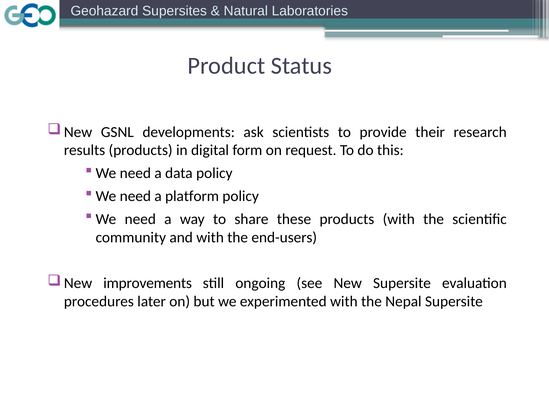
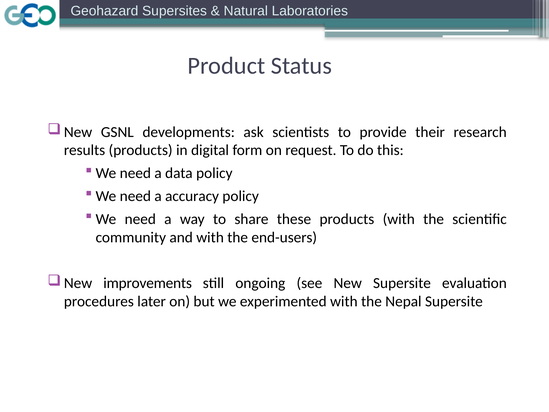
platform: platform -> accuracy (192, 196)
